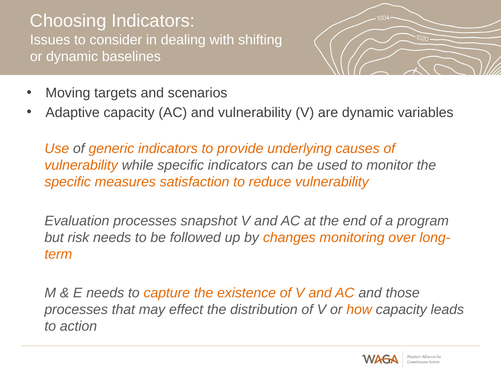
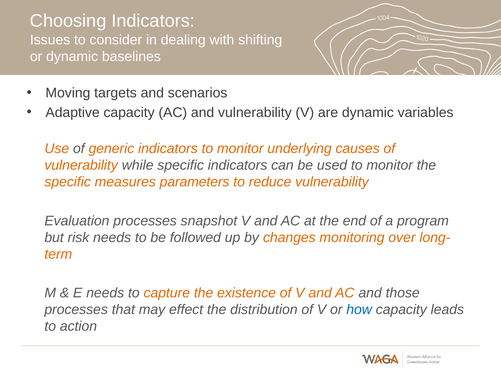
indicators to provide: provide -> monitor (240, 149)
satisfaction: satisfaction -> parameters (195, 182)
how colour: orange -> blue (359, 310)
